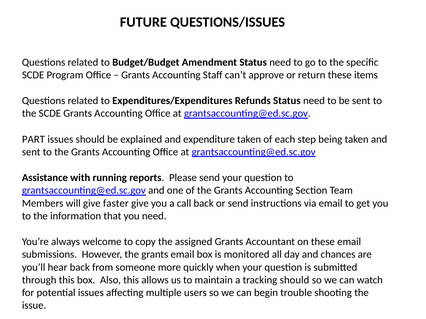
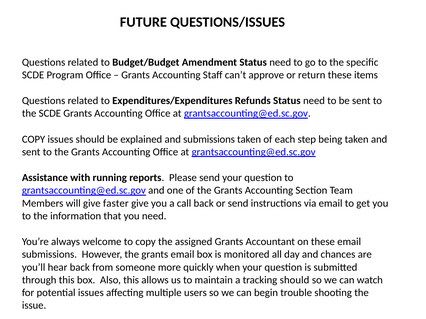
PART: PART -> COPY (34, 139)
and expenditure: expenditure -> submissions (209, 139)
